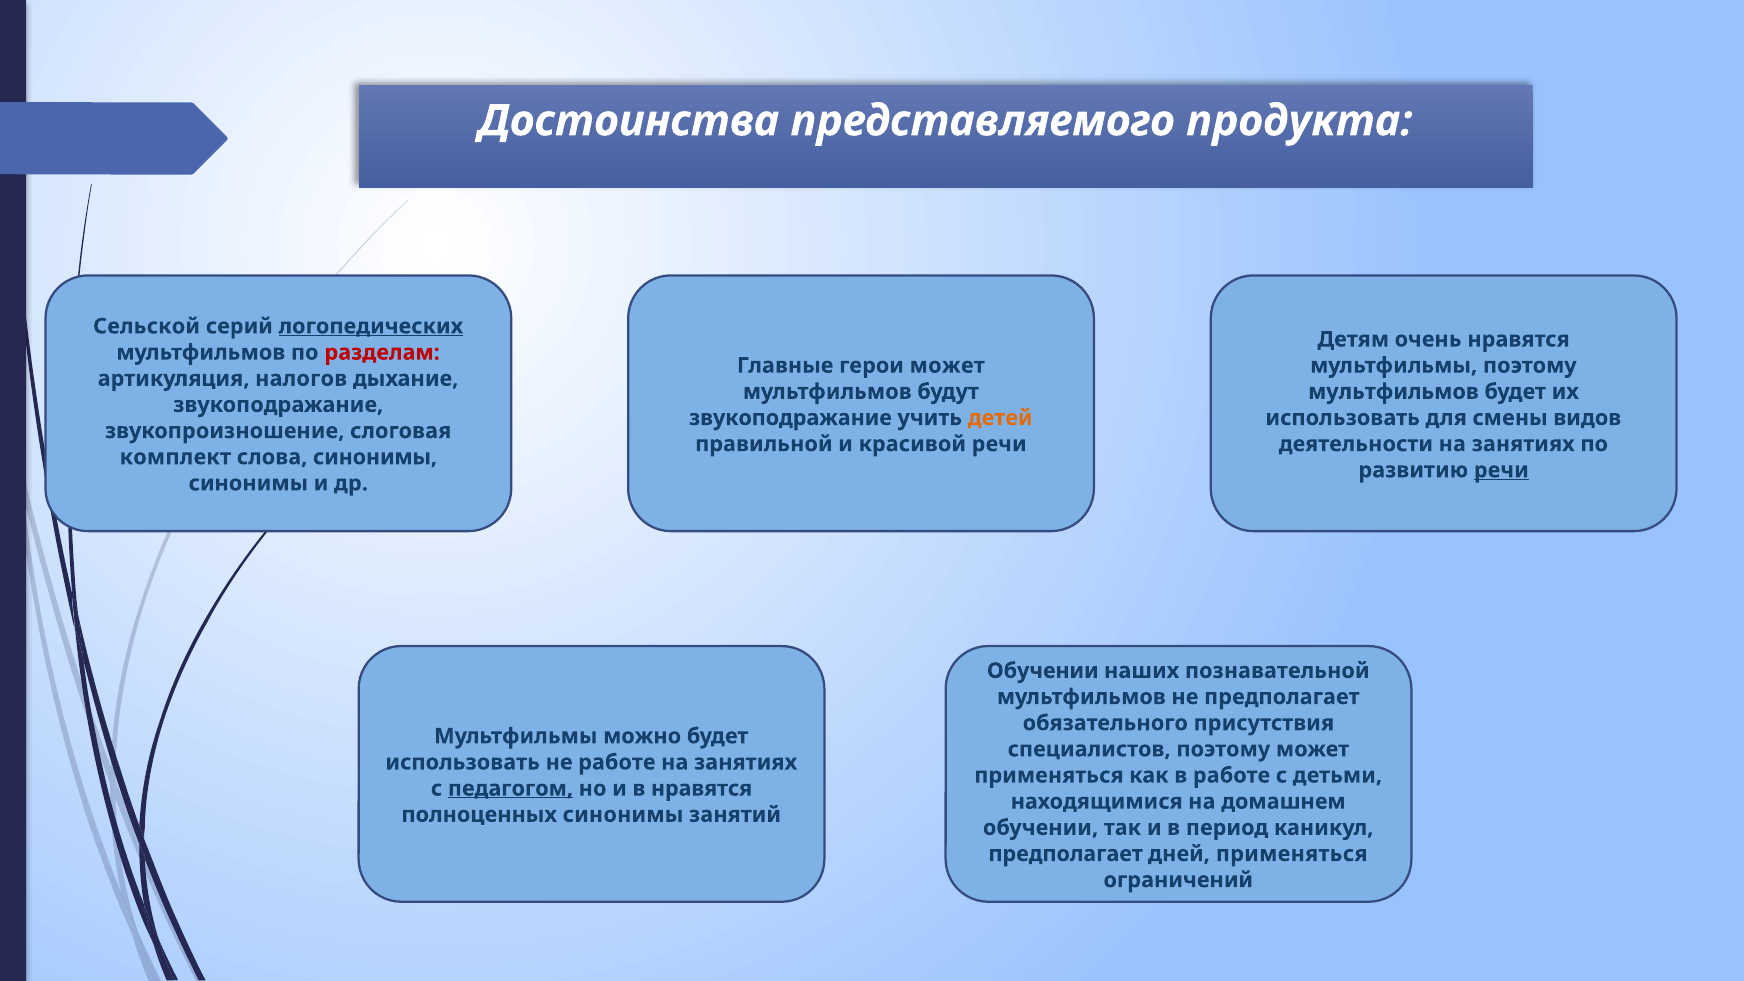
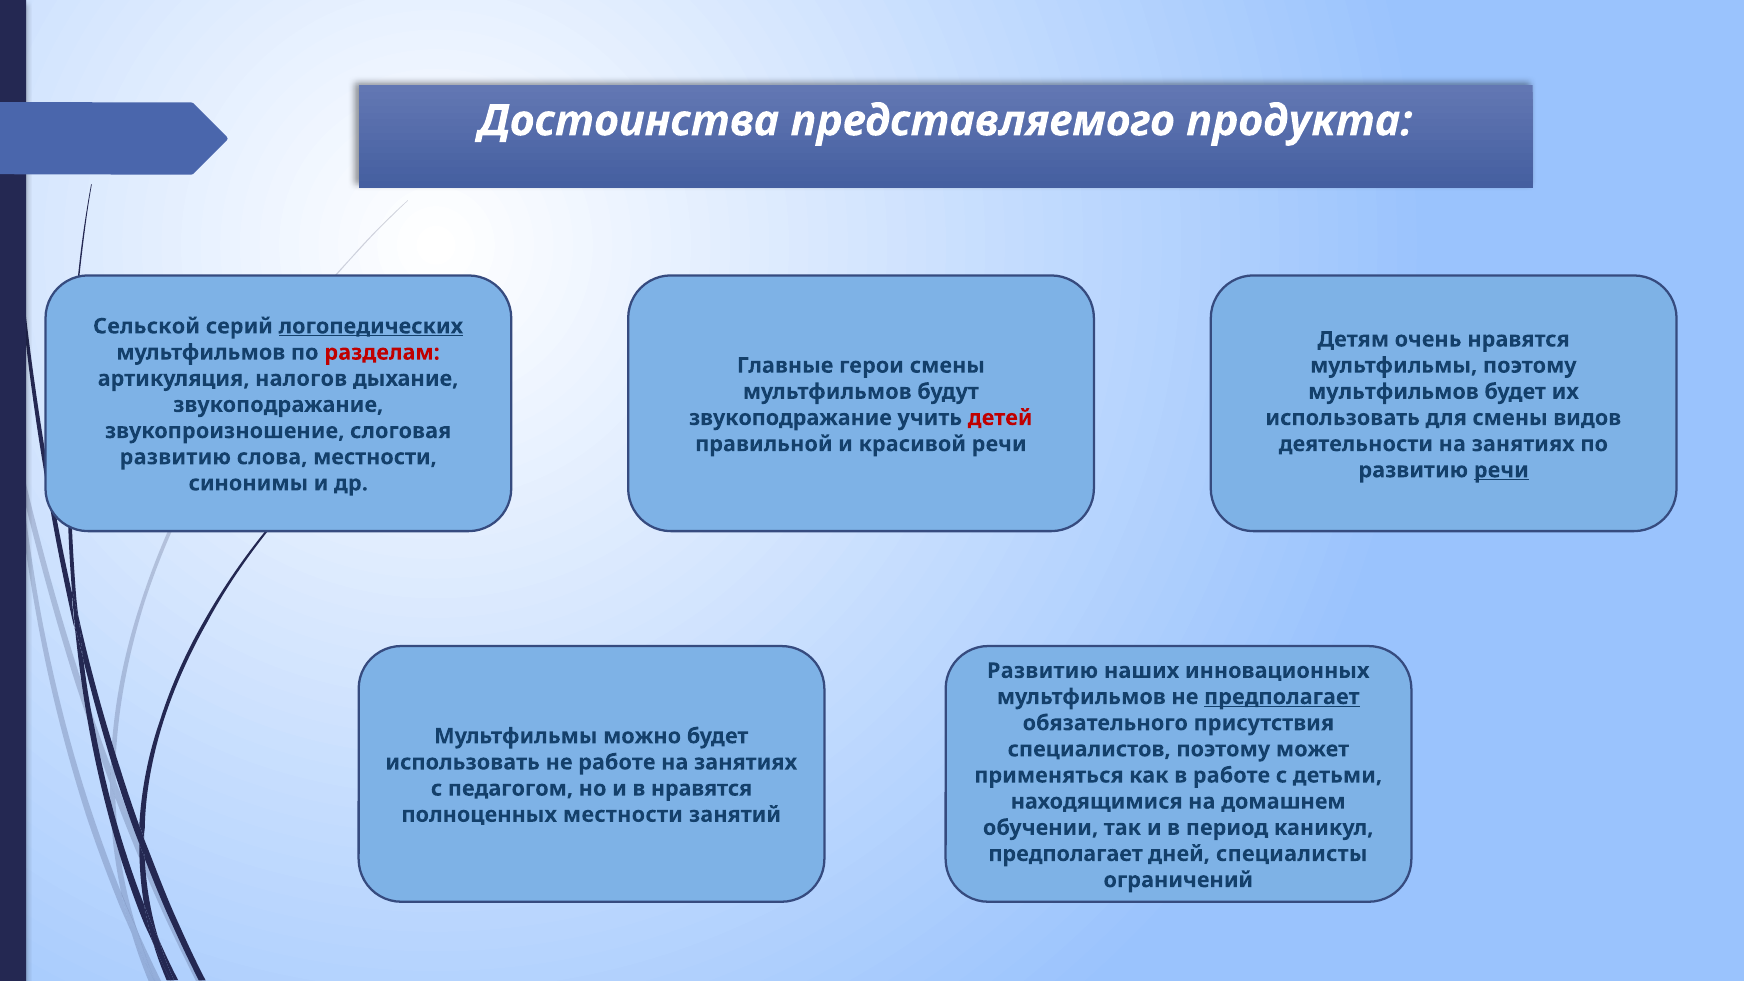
герои может: может -> смены (947, 366)
детей colour: orange -> red (1000, 418)
комплект: комплект -> развитию (175, 457)
слова синонимы: синонимы -> местности (375, 457)
Обучении: Обучении -> Развитию (1043, 671)
познавательной: познавательной -> инновационных (1277, 671)
предполагает underline: none -> present (1282, 697)
педагогом underline: present -> none (510, 788)
полноценных синонимы: синонимы -> местности (623, 815)
дней применяться: применяться -> специалисты (1292, 854)
